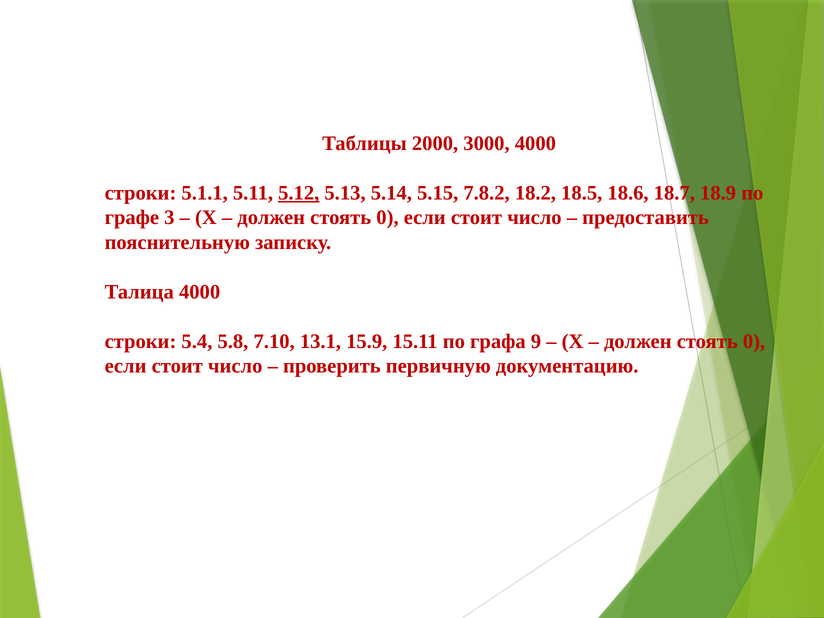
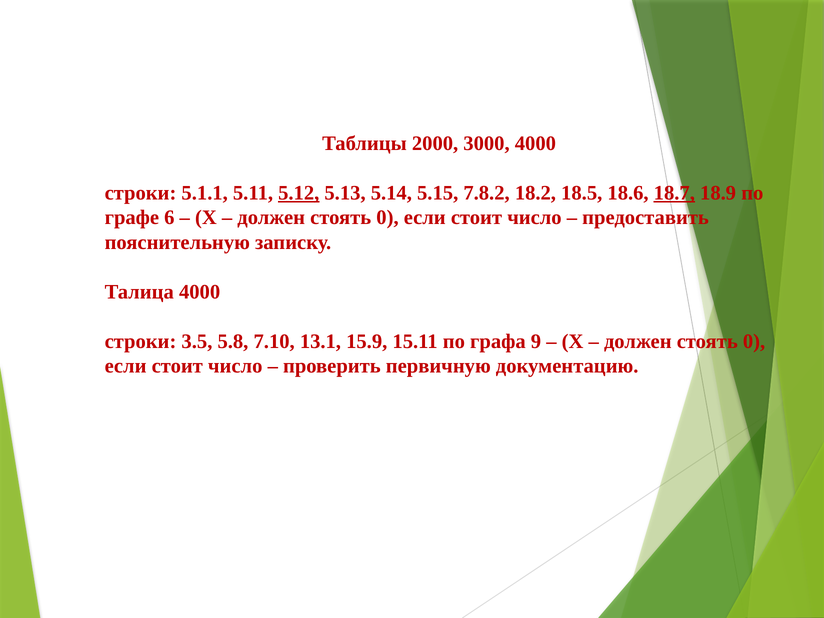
18.7 underline: none -> present (674, 193)
3: 3 -> 6 (169, 218)
5.4: 5.4 -> 3.5 (197, 341)
